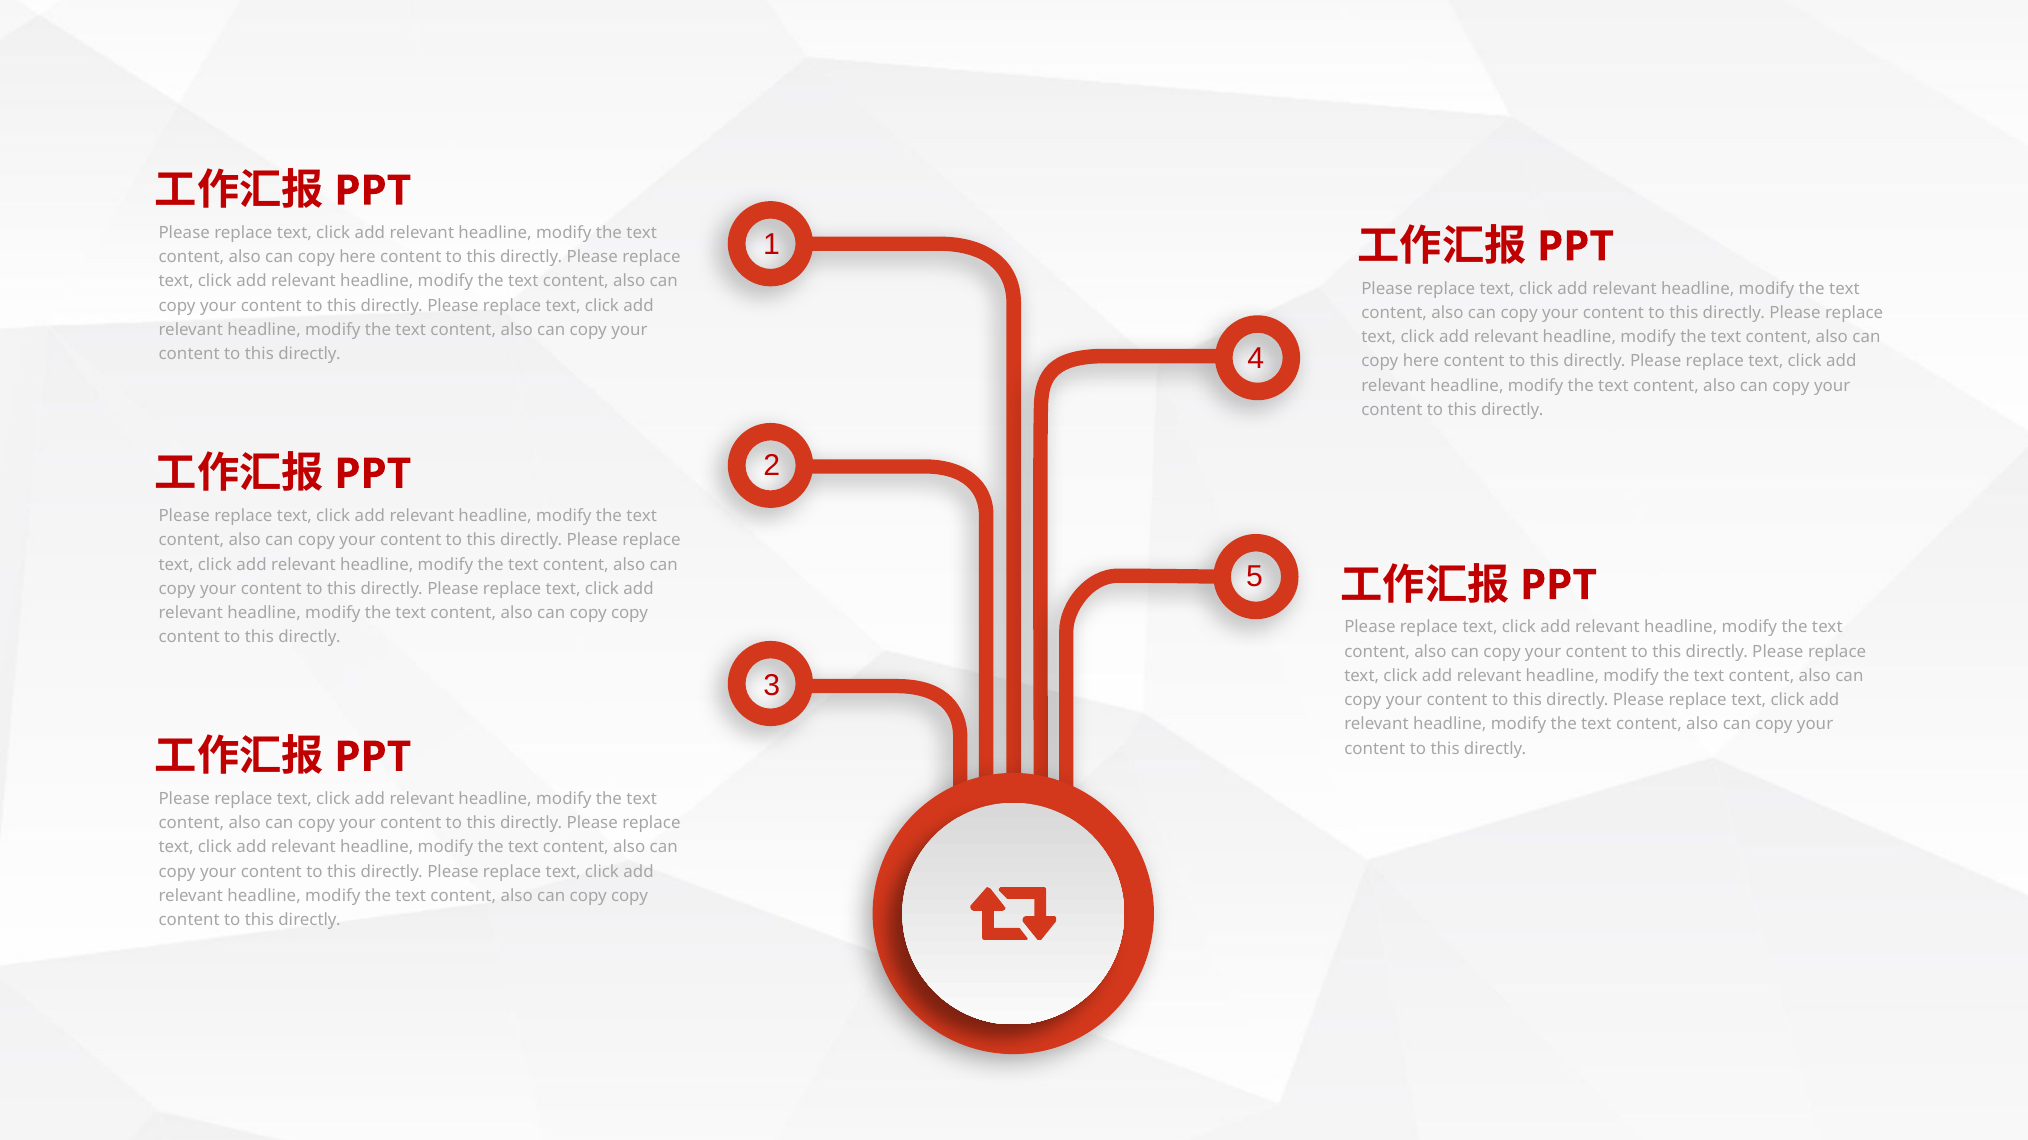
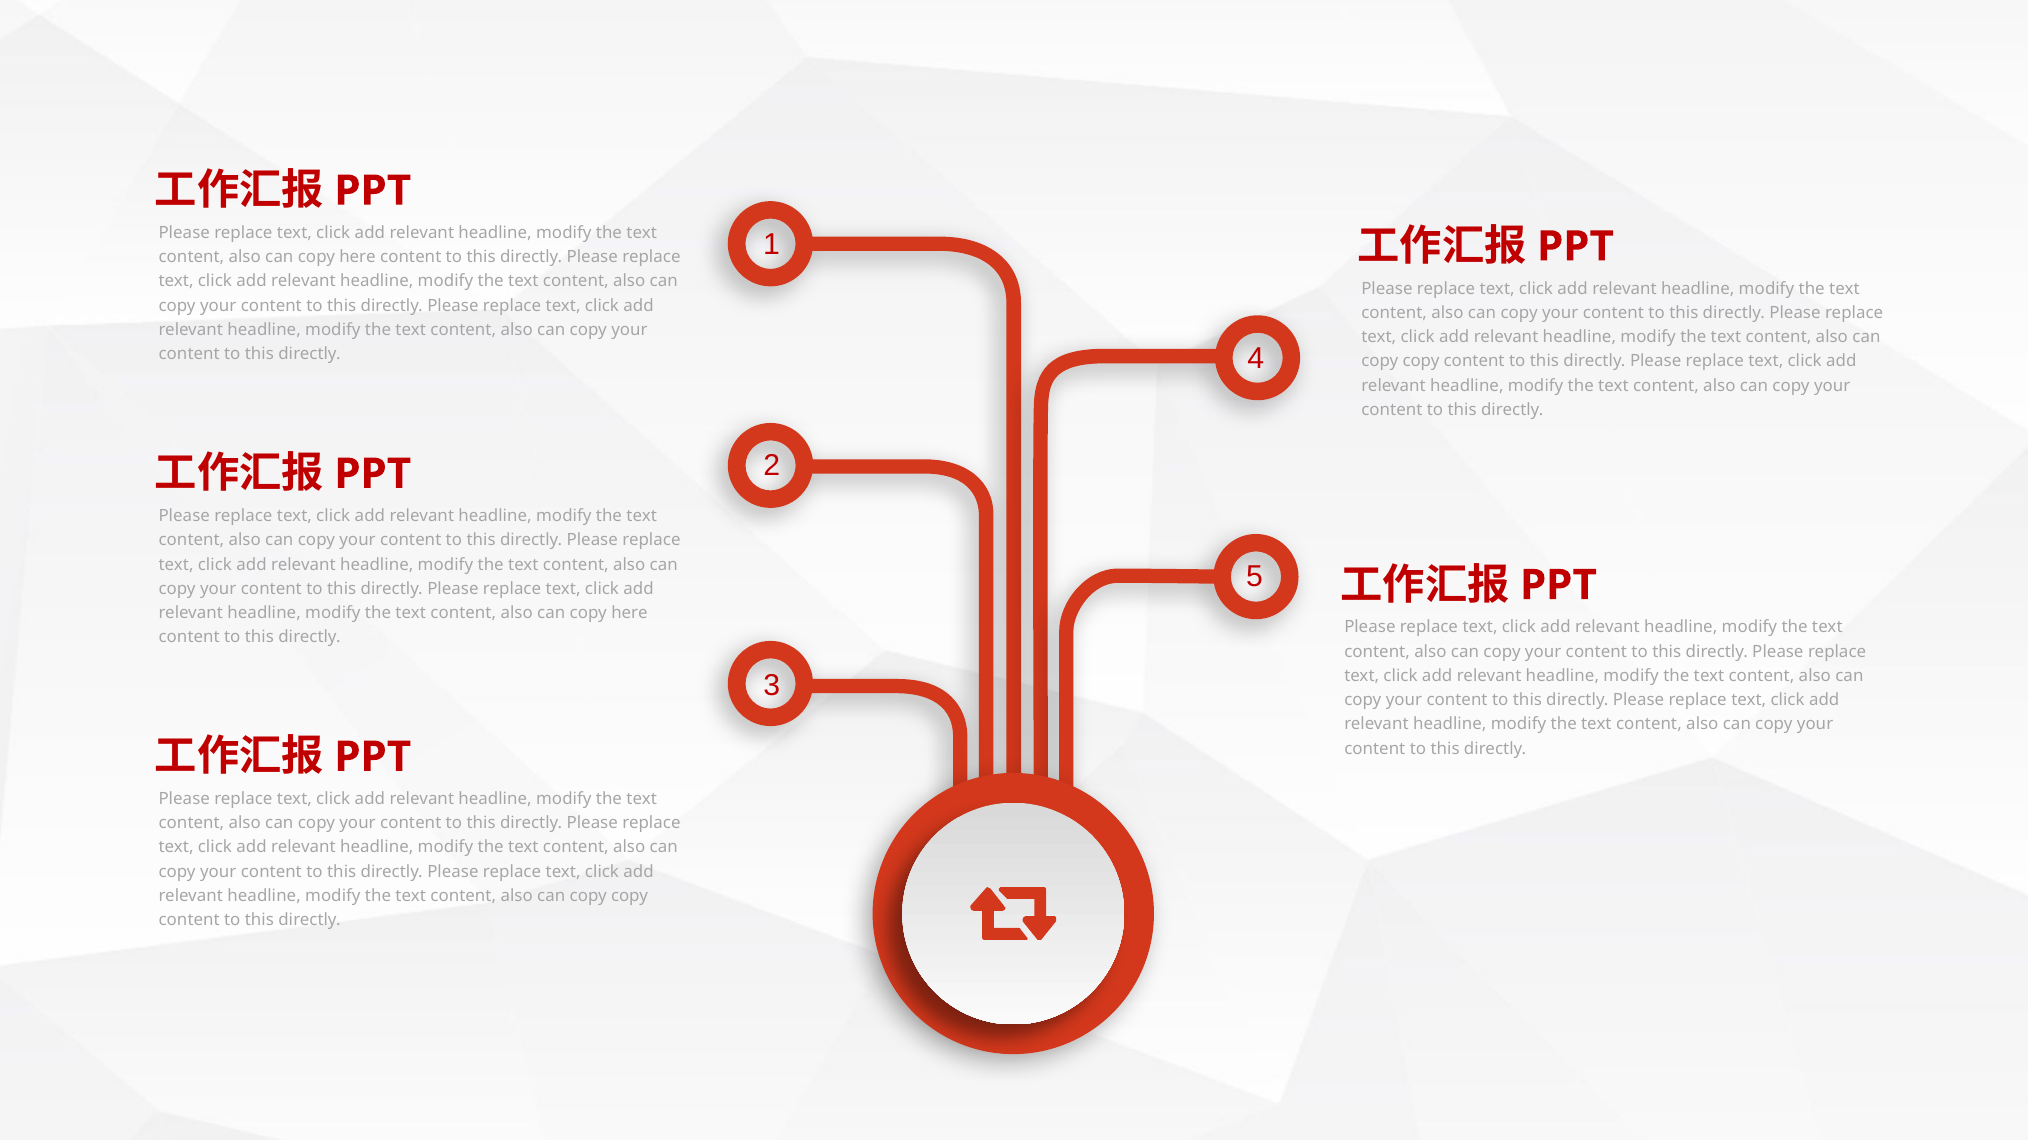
here: here -> copy (1421, 362)
copy: copy -> here (630, 613)
